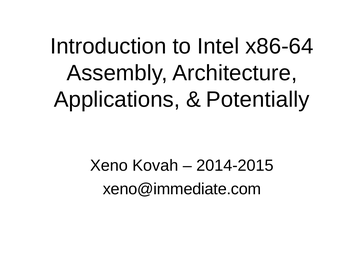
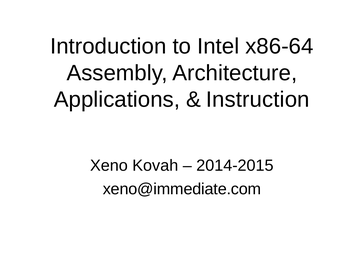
Potentially: Potentially -> Instruction (258, 100)
